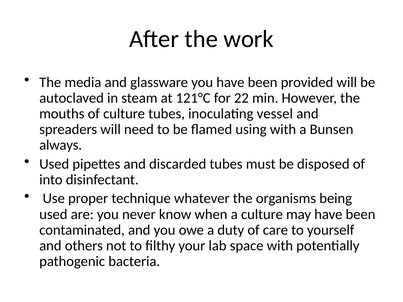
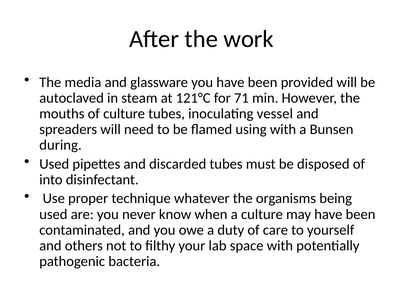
22: 22 -> 71 (241, 98)
always: always -> during (61, 145)
